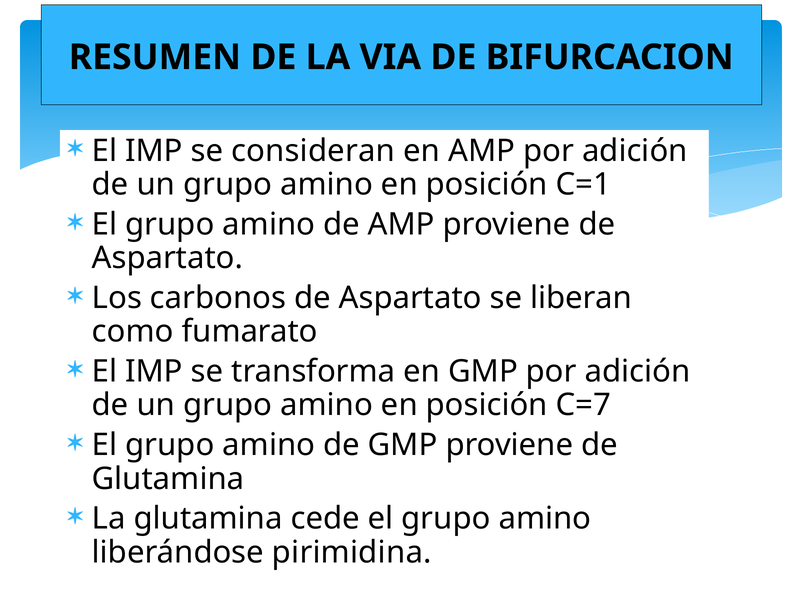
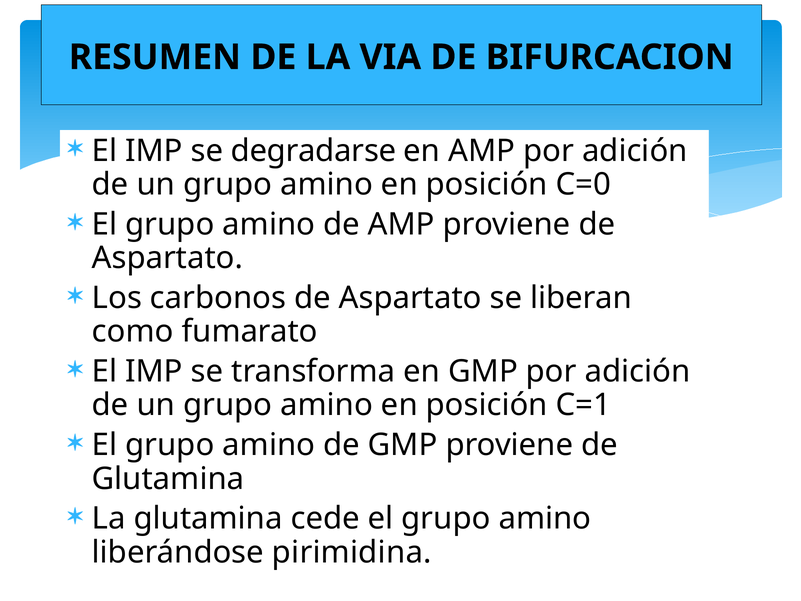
consideran: consideran -> degradarse (313, 151)
C=1: C=1 -> C=0 (583, 184)
C=7: C=7 -> C=1 (583, 405)
